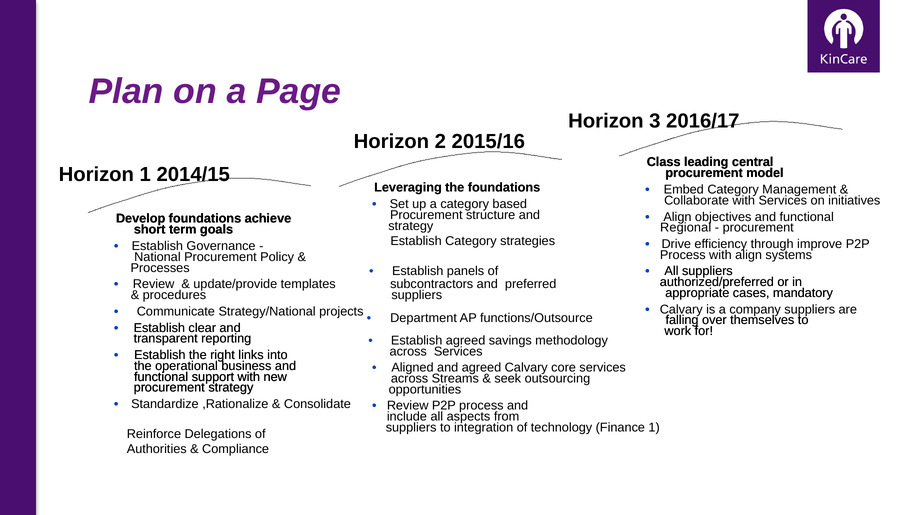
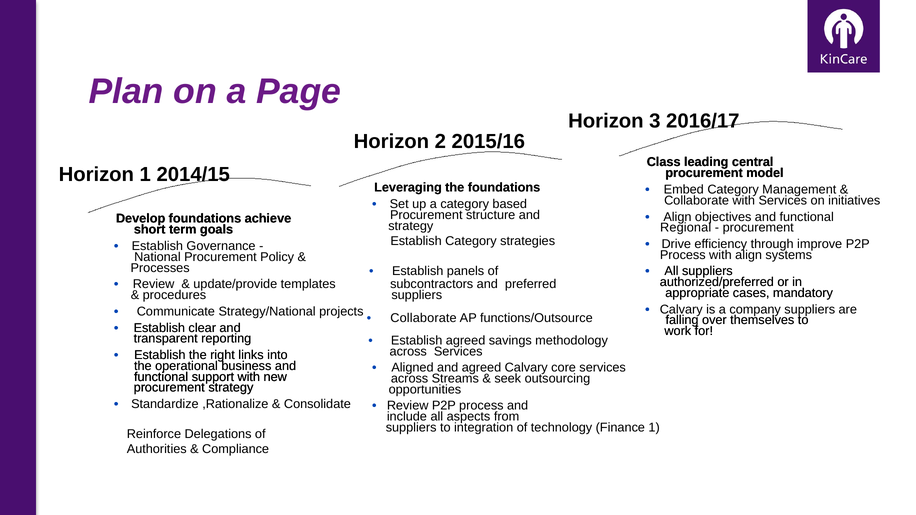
Department: Department -> Collaborate (424, 318)
